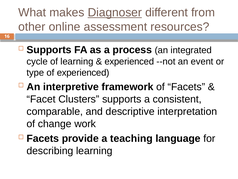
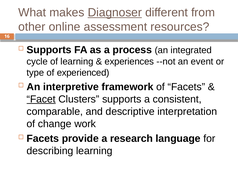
experienced: experienced -> experiences (129, 61)
Facet underline: none -> present (41, 99)
teaching: teaching -> research (131, 138)
